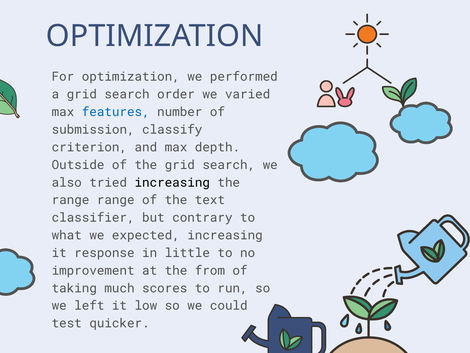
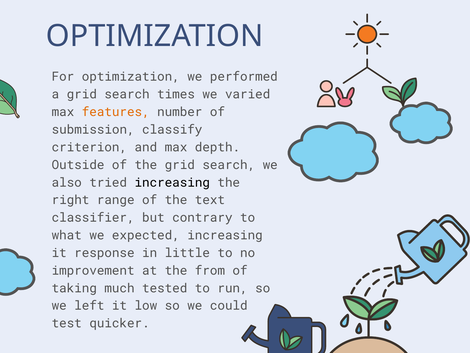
order: order -> times (176, 94)
features colour: blue -> orange (116, 112)
range: range -> right (71, 200)
scores: scores -> tested (165, 288)
